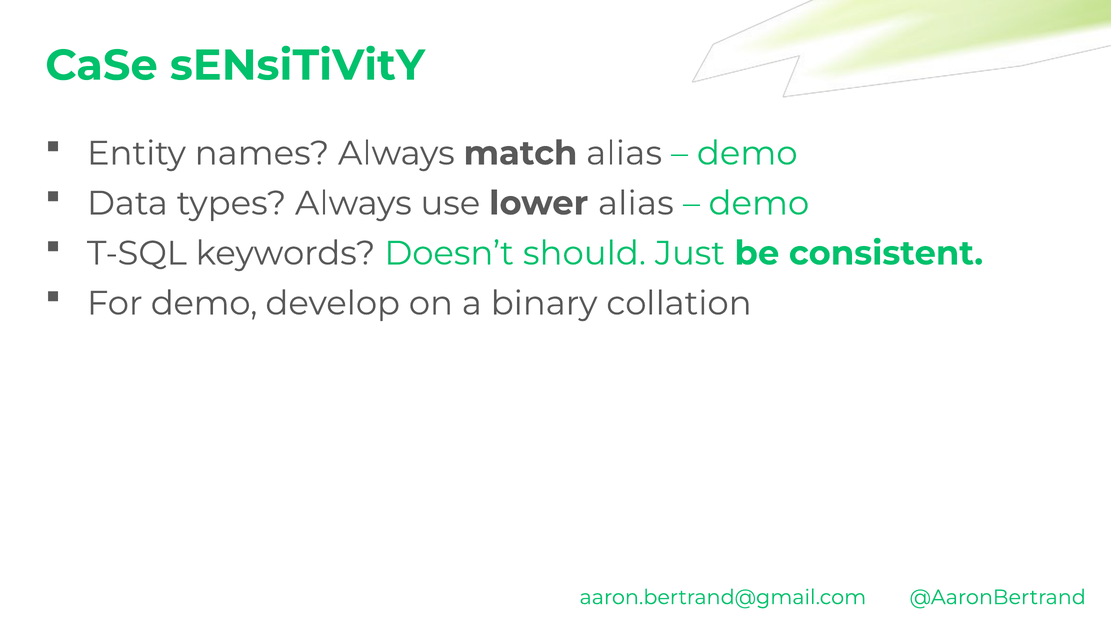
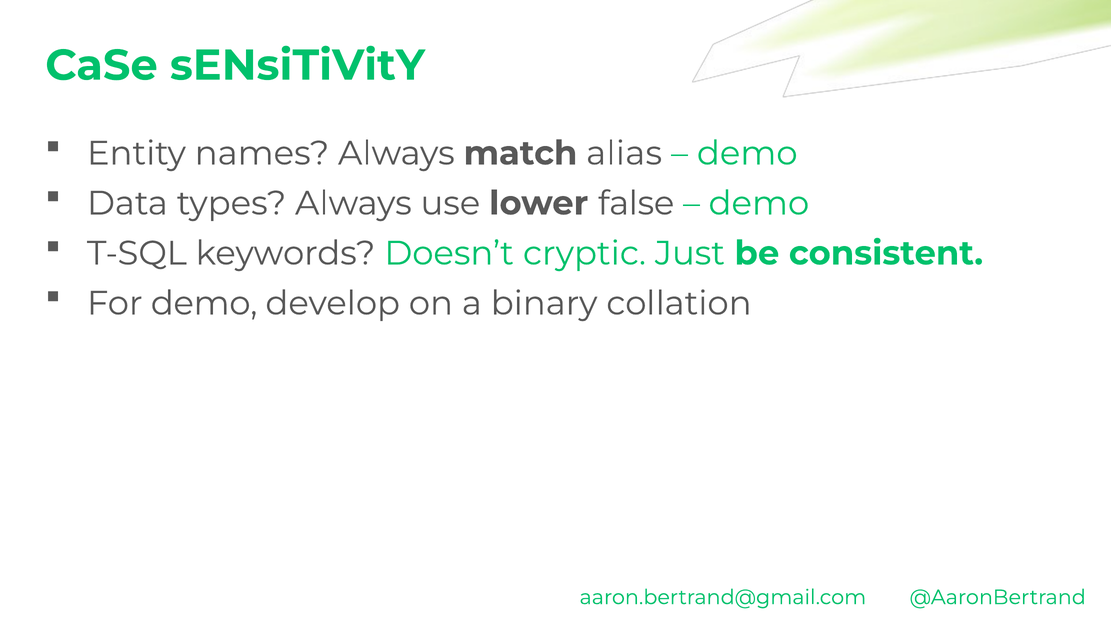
lower alias: alias -> false (636, 203)
should: should -> cryptic (584, 253)
